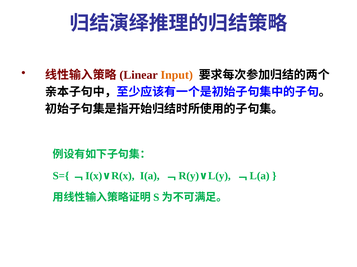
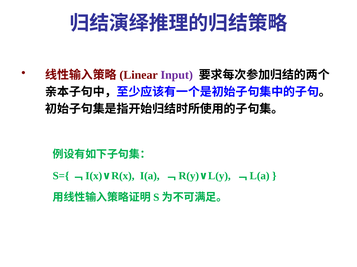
Input colour: orange -> purple (177, 75)
